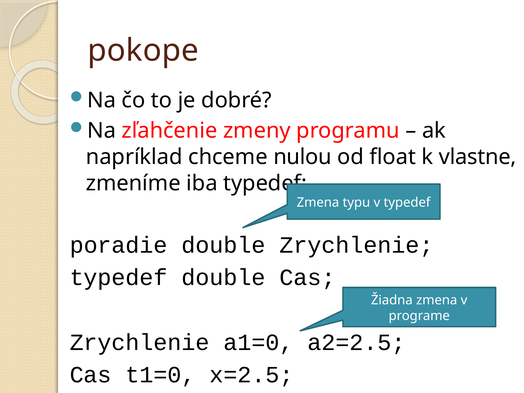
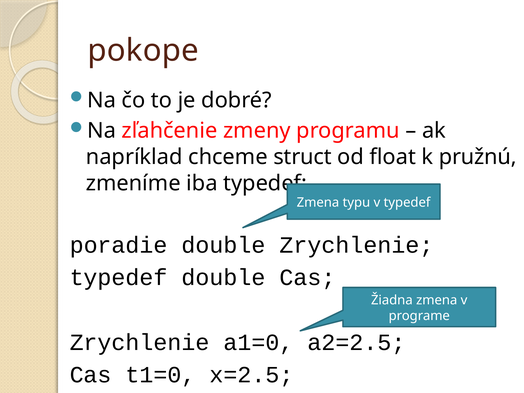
nulou: nulou -> struct (303, 157)
vlastne: vlastne -> pružnú (478, 157)
